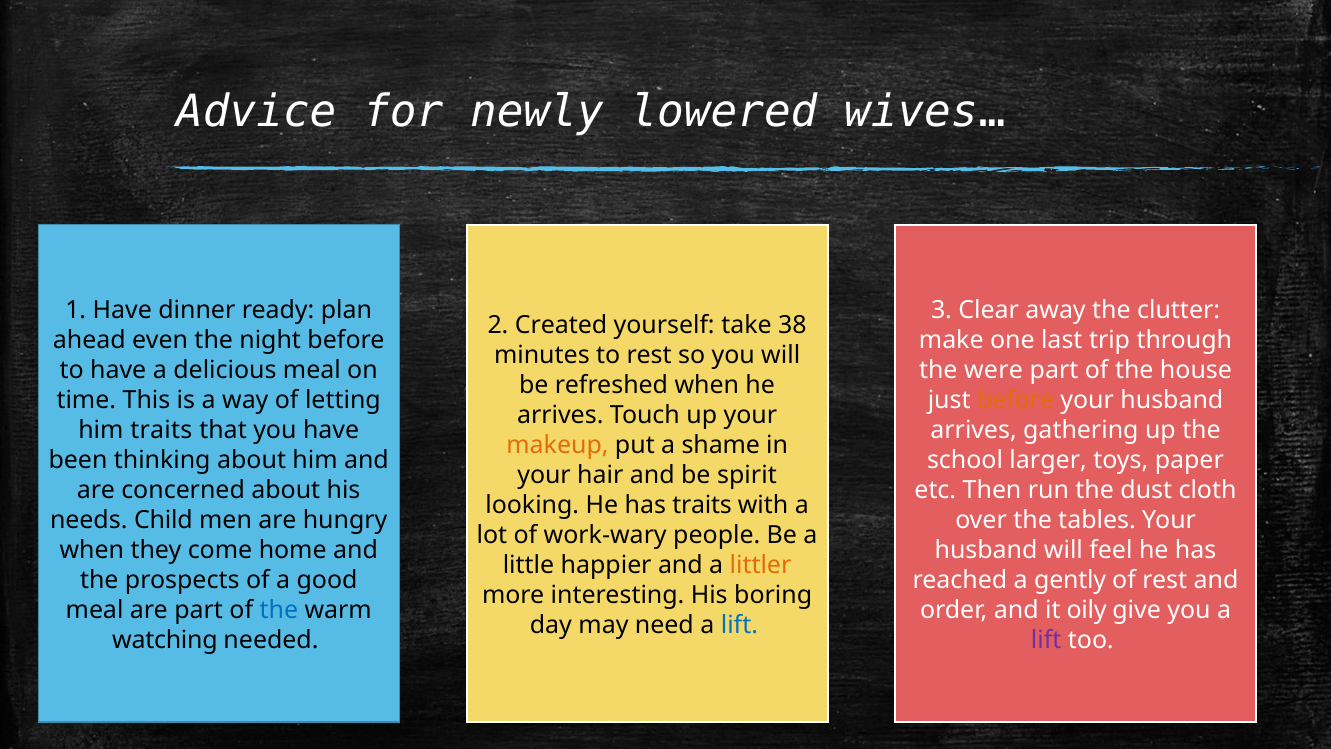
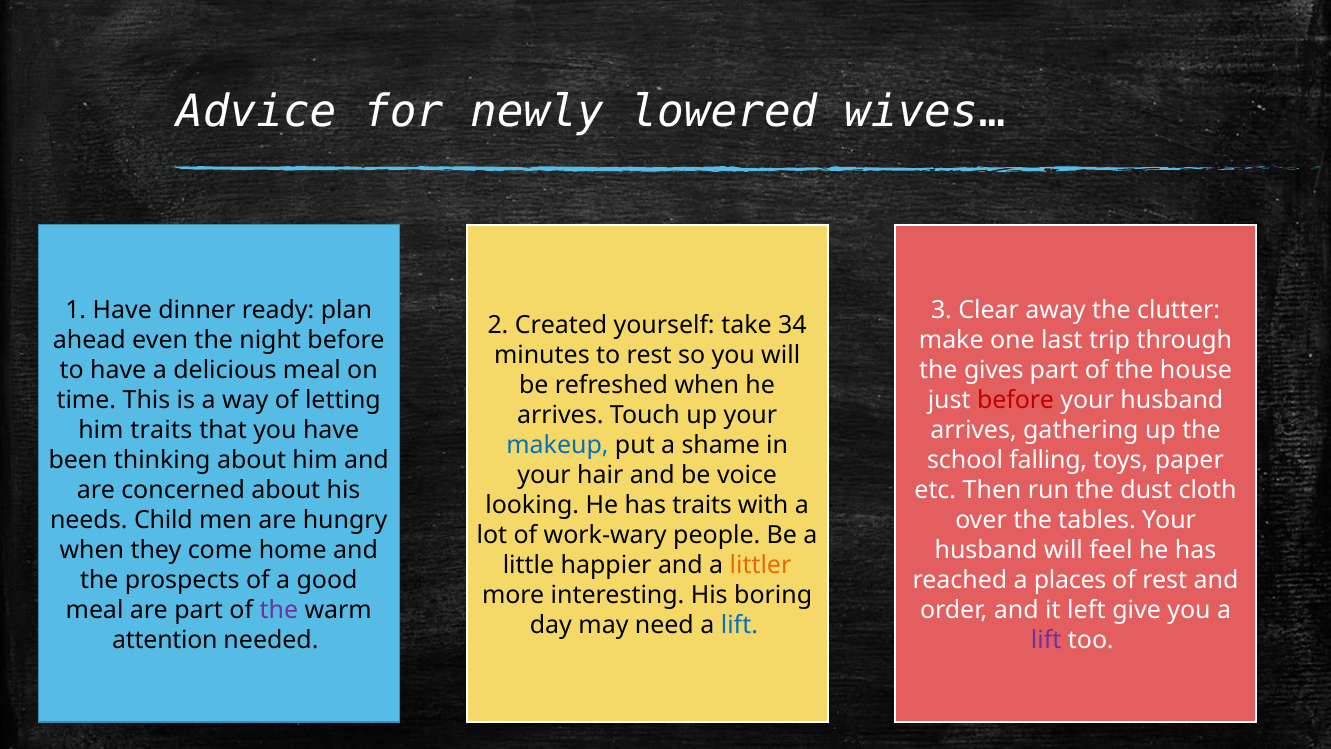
38: 38 -> 34 (792, 325)
were: were -> gives (994, 370)
before colour: orange -> red (1016, 400)
makeup colour: orange -> blue (557, 445)
larger: larger -> falling (1048, 460)
spirit: spirit -> voice (747, 475)
gently: gently -> places (1070, 580)
the colour: blue -> purple (279, 610)
oily: oily -> left (1086, 610)
watching: watching -> attention (165, 640)
